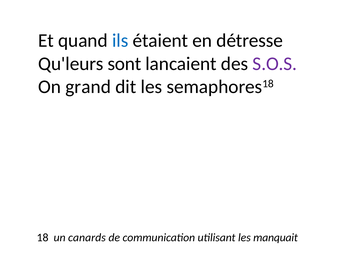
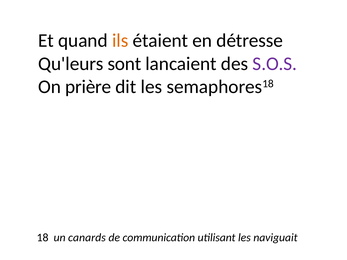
ils colour: blue -> orange (120, 41)
grand: grand -> prière (88, 87)
manquait: manquait -> naviguait (275, 238)
